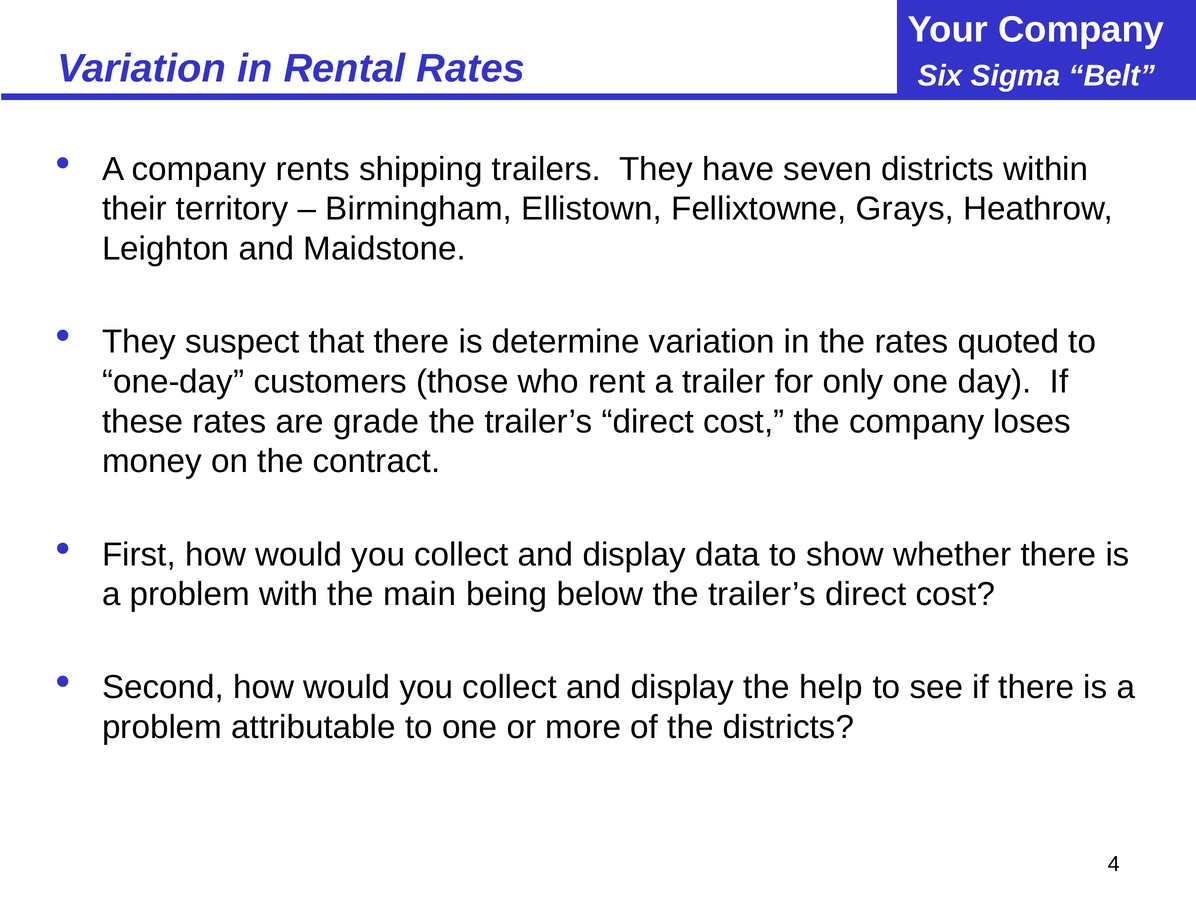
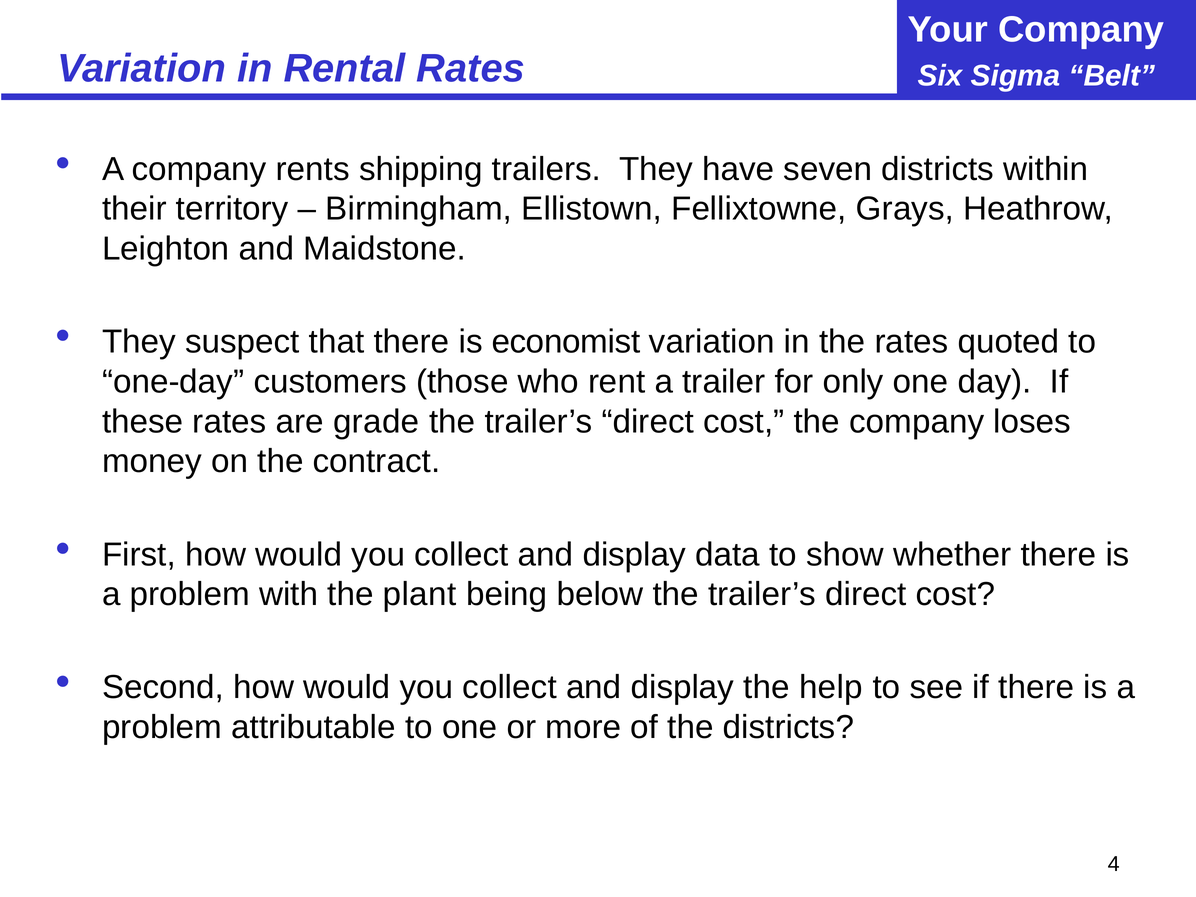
determine: determine -> economist (566, 342)
main: main -> plant (420, 594)
